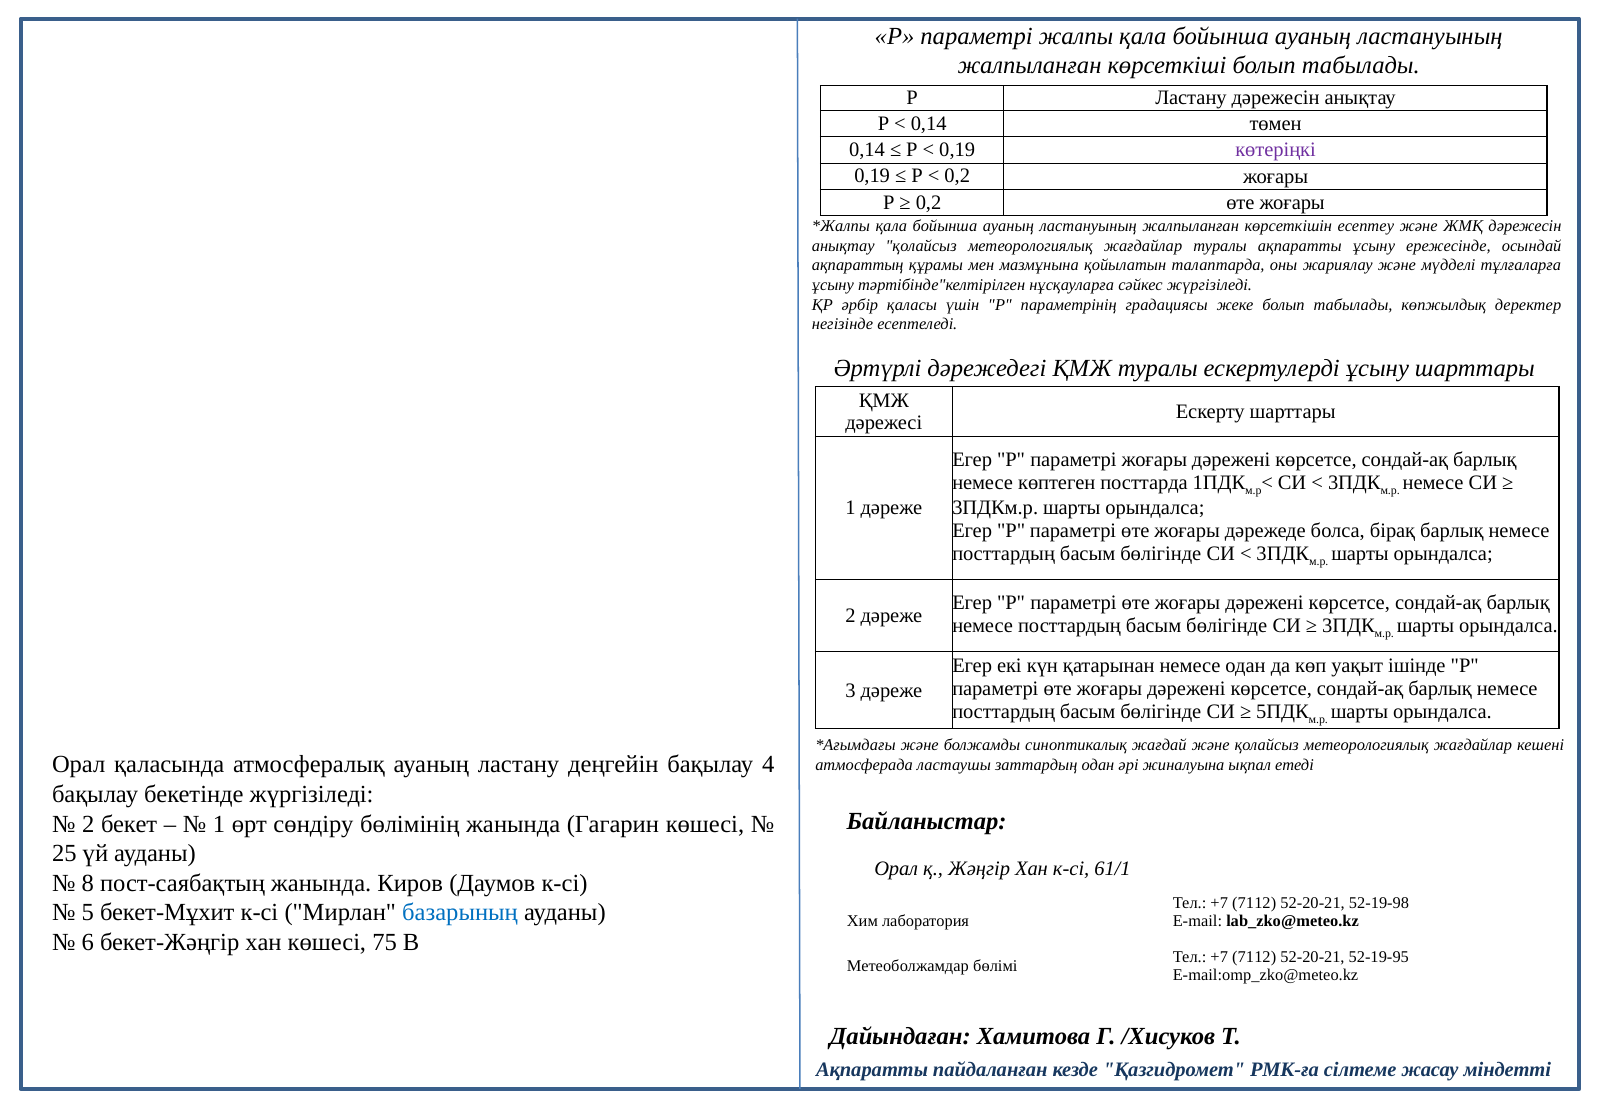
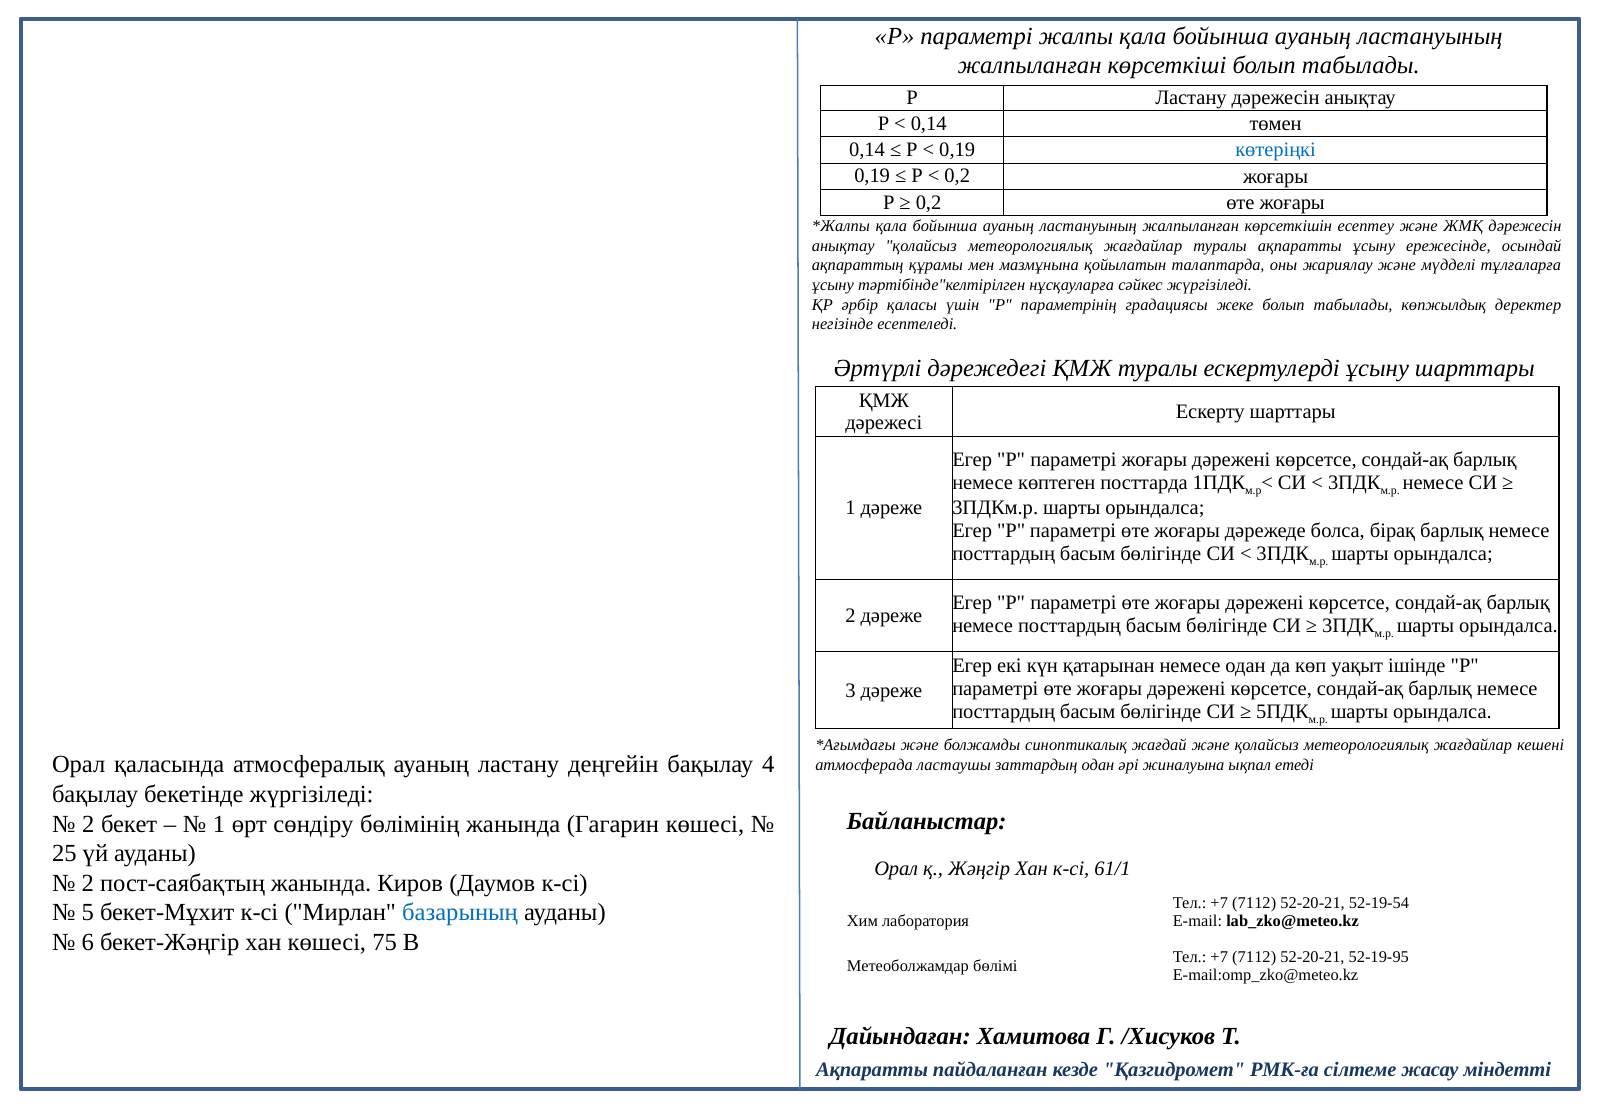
көтеріңкі colour: purple -> blue (1276, 150)
8: 8 -> 2 (88, 883)
52-19-98: 52-19-98 -> 52-19-54 (1379, 903)
